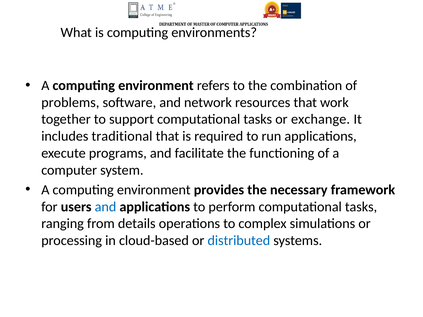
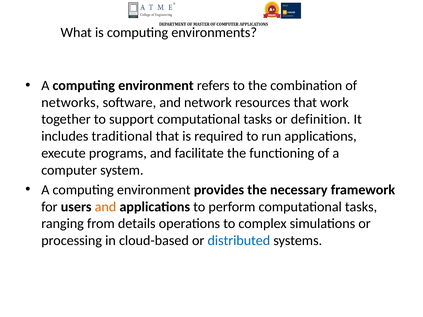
problems: problems -> networks (70, 103)
exchange: exchange -> definition (321, 119)
and colour: blue -> orange (105, 207)
